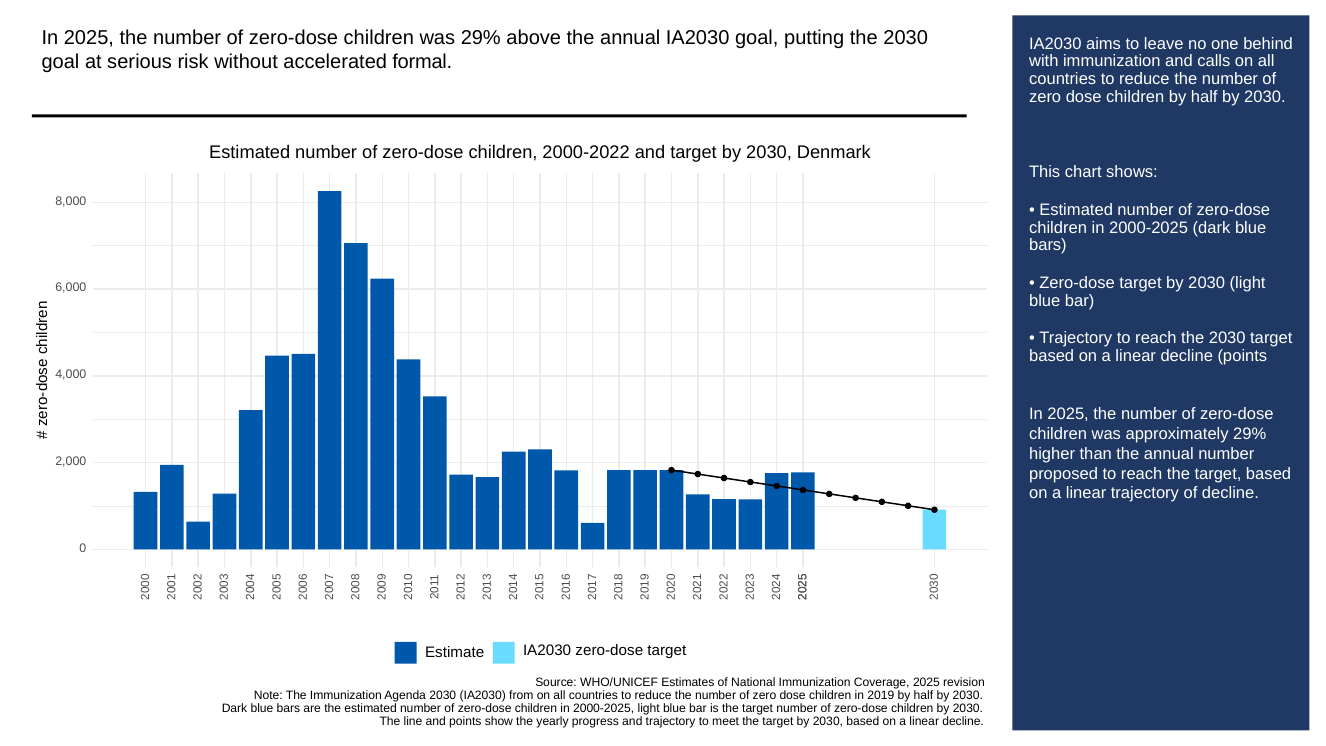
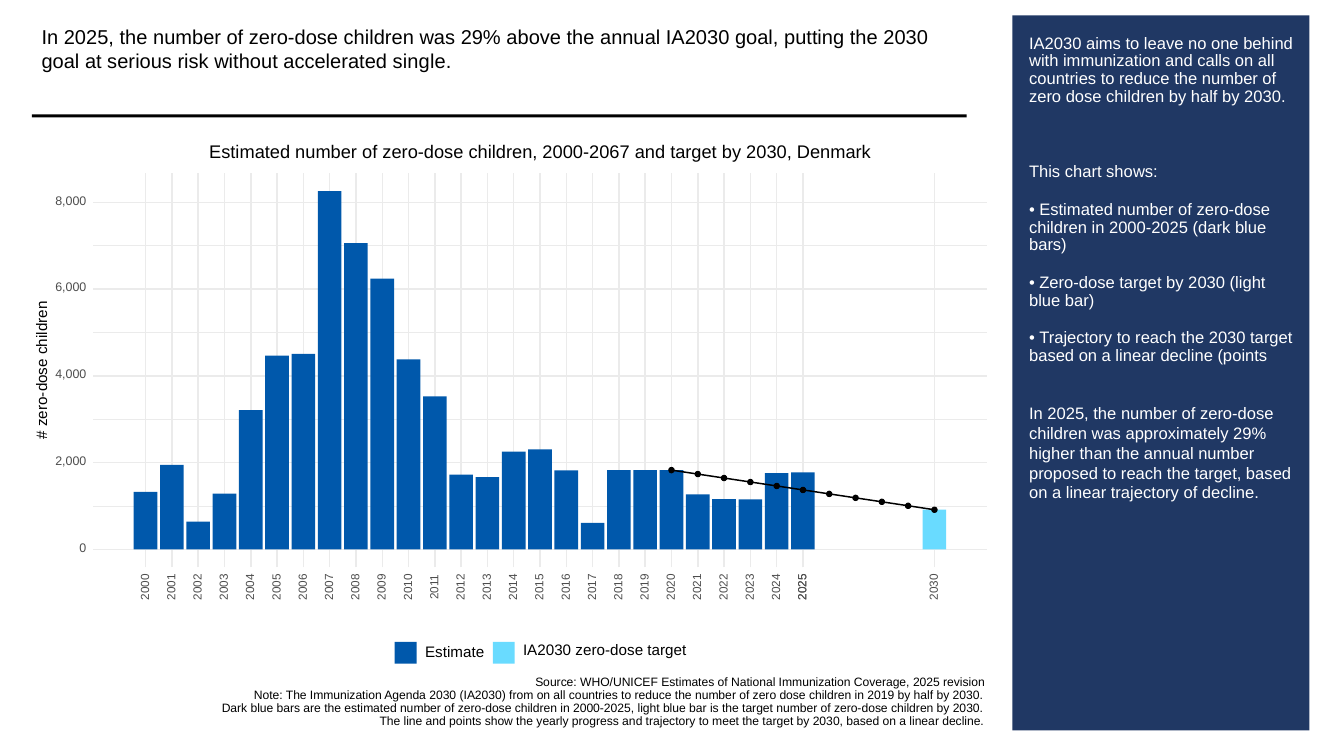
formal: formal -> single (422, 62)
2000-2022: 2000-2022 -> 2000-2067 (586, 153)
